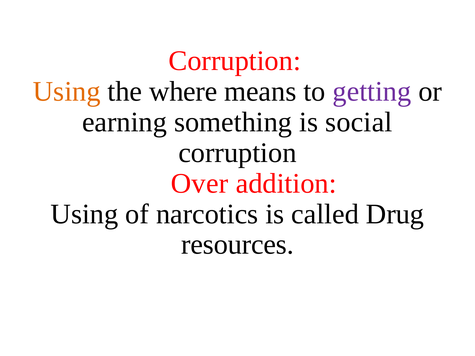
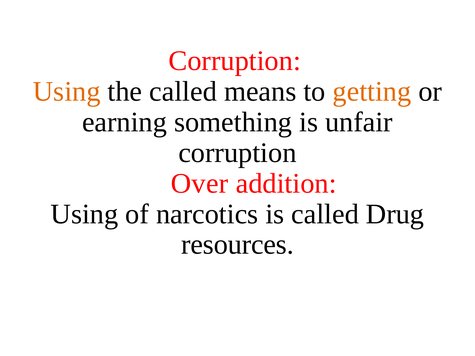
the where: where -> called (183, 92)
getting colour: purple -> orange (372, 92)
social: social -> unfair (359, 122)
